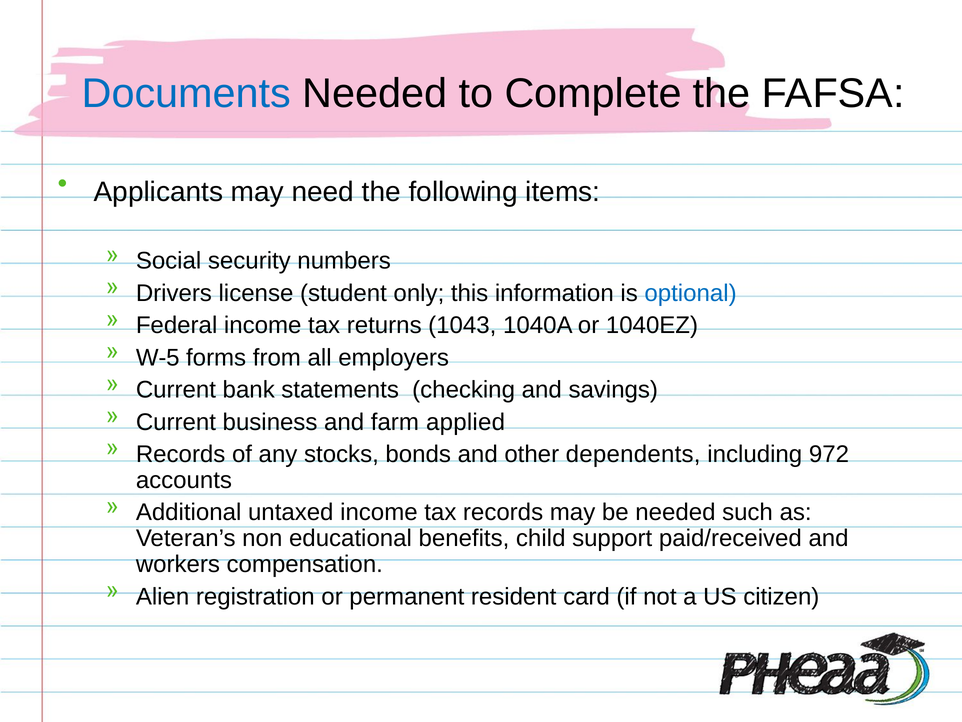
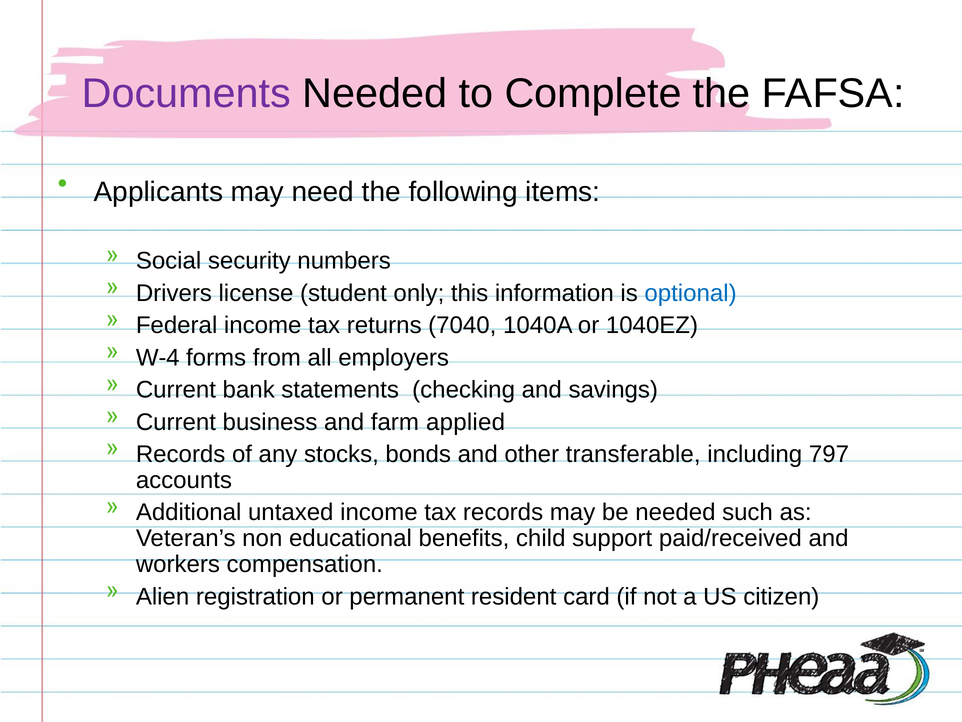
Documents colour: blue -> purple (186, 93)
1043: 1043 -> 7040 (462, 325)
W-5: W-5 -> W-4 (158, 357)
dependents: dependents -> transferable (633, 454)
972: 972 -> 797 (829, 454)
